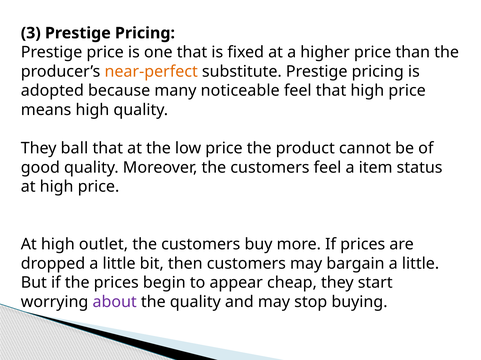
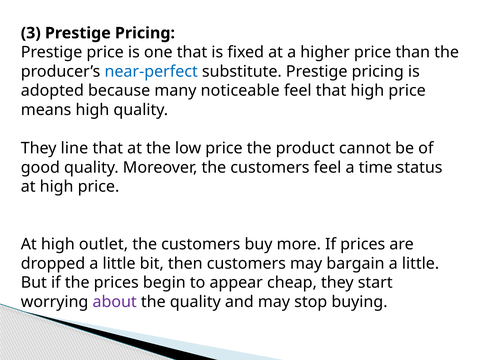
near-perfect colour: orange -> blue (151, 72)
ball: ball -> line (74, 149)
item: item -> time (376, 168)
